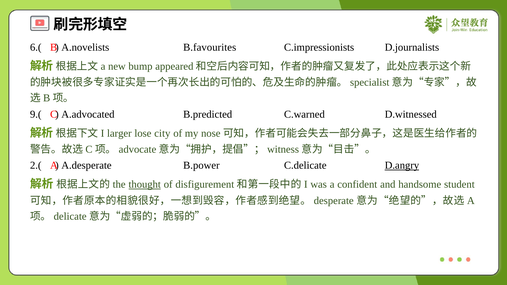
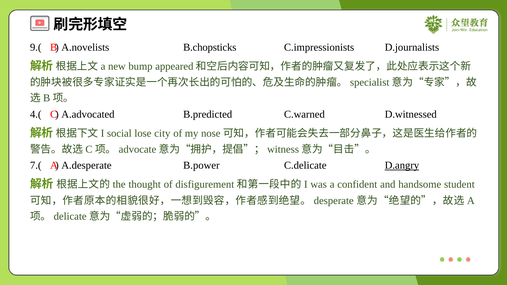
6.(: 6.( -> 9.( (36, 47)
B.favourites: B.favourites -> B.chopsticks (210, 47)
9.(: 9.( -> 4.( (36, 114)
larger: larger -> social (119, 133)
2.(: 2.( -> 7.( (36, 166)
thought underline: present -> none (145, 185)
